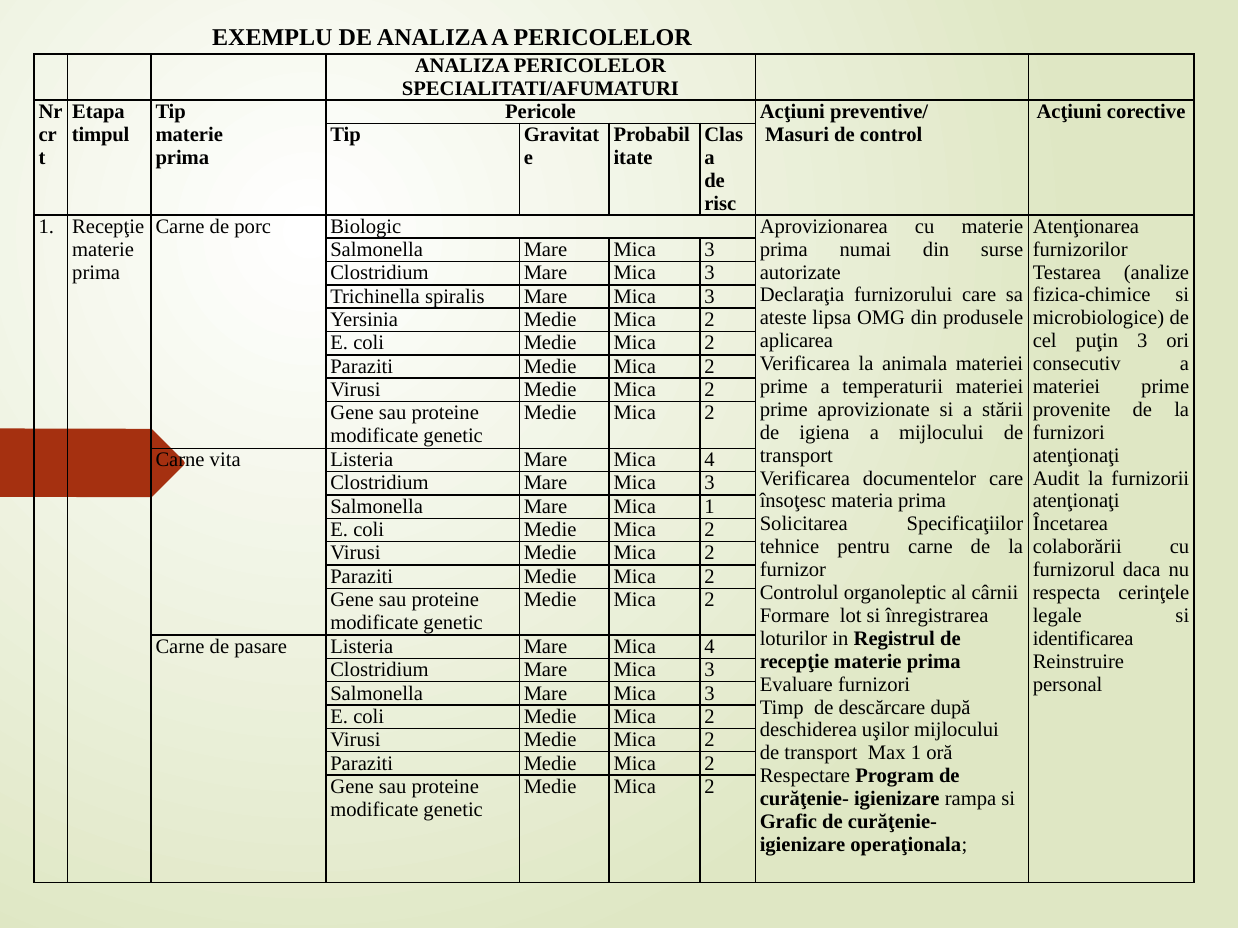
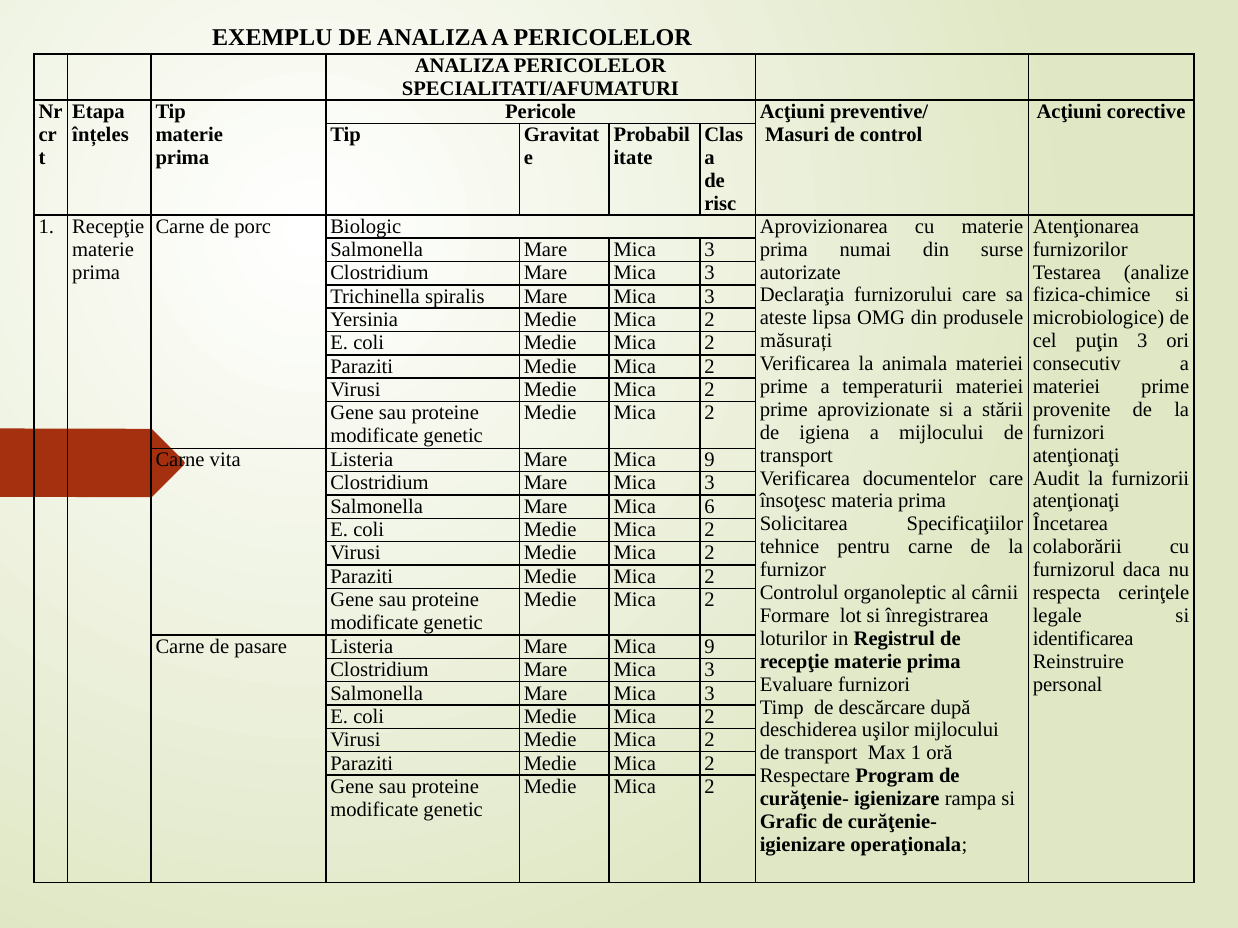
timpul: timpul -> înțeles (101, 134)
aplicarea: aplicarea -> măsurați (796, 341)
4: 4 -> 9 (709, 460)
Mica 1: 1 -> 6 (709, 507)
4: 4 -> 9 (709, 647)
